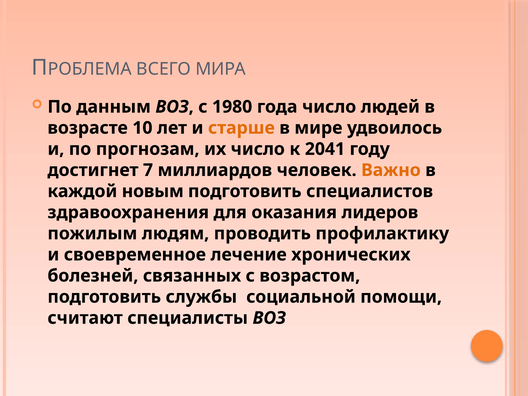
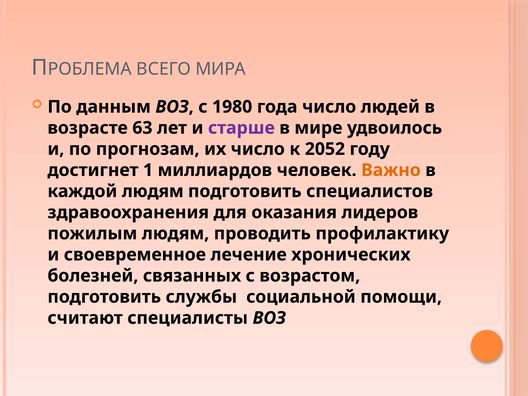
10: 10 -> 63 (142, 128)
старше colour: orange -> purple (241, 128)
2041: 2041 -> 2052 (325, 149)
7: 7 -> 1 (148, 170)
каждой новым: новым -> людям (153, 191)
